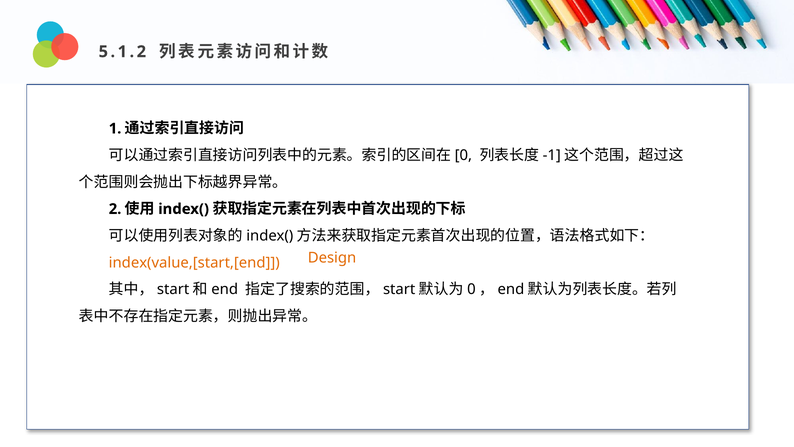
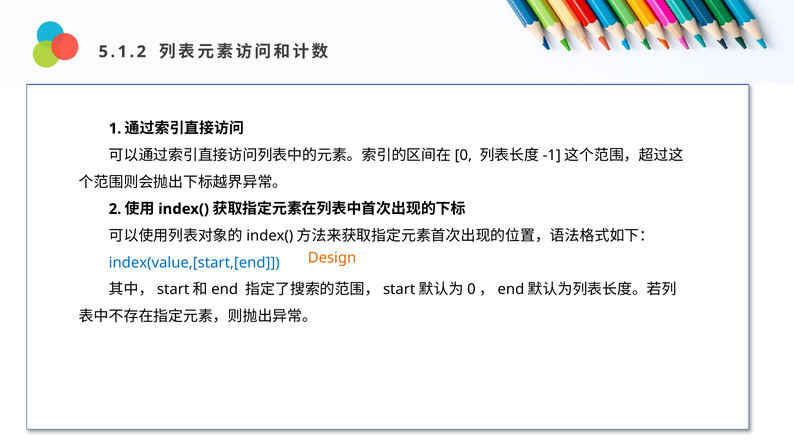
index(value,[start,[end colour: orange -> blue (194, 262)
